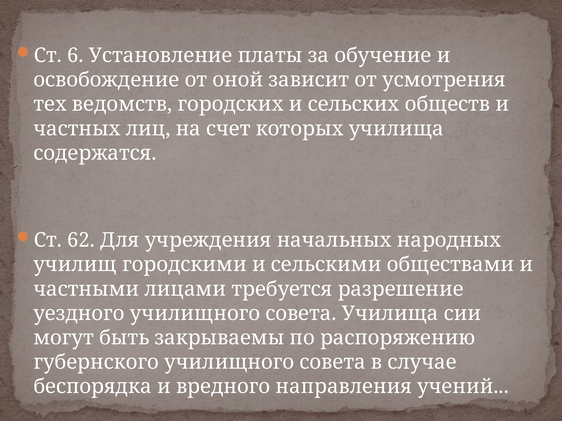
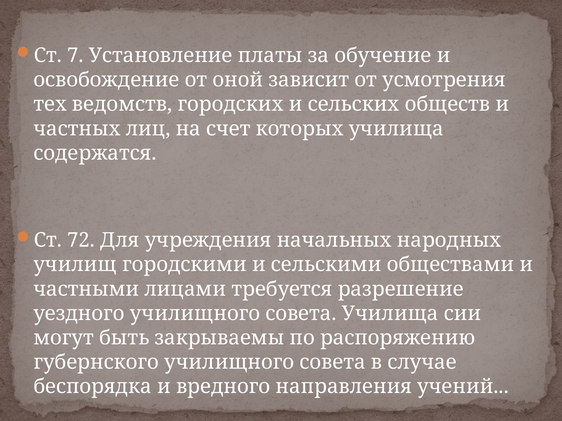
6: 6 -> 7 (76, 56)
62: 62 -> 72 (81, 241)
